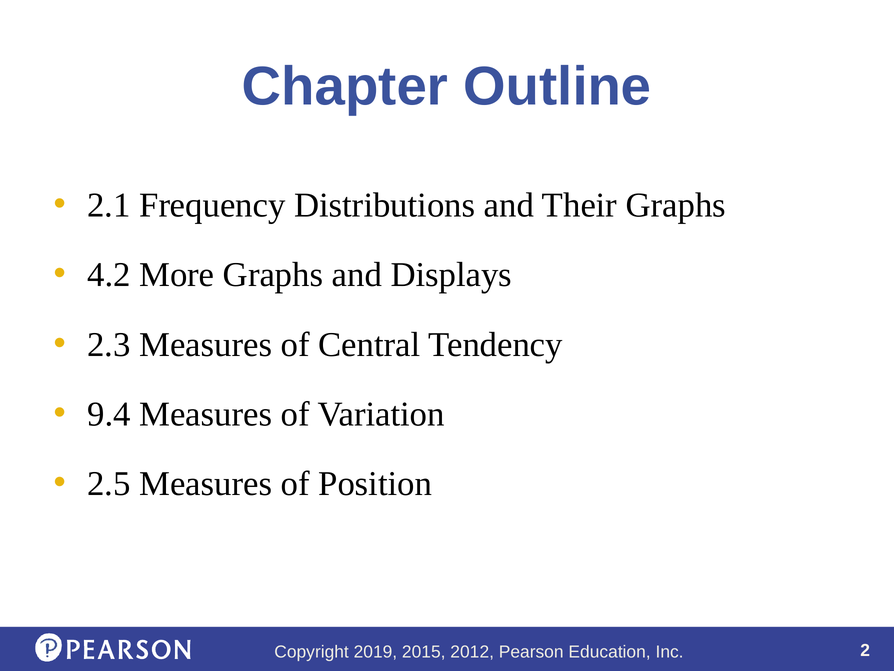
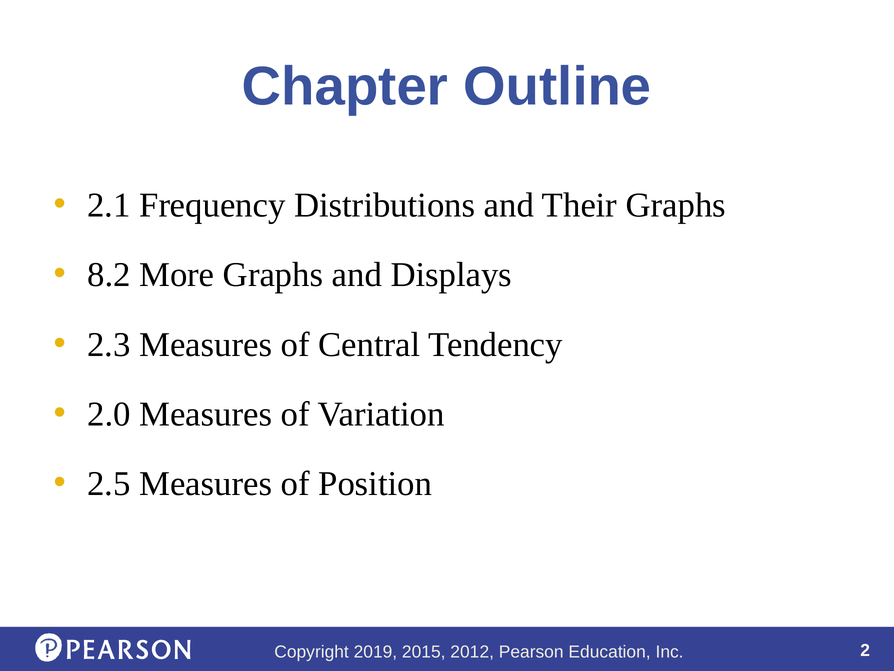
4.2: 4.2 -> 8.2 (109, 275)
9.4: 9.4 -> 2.0 (109, 414)
